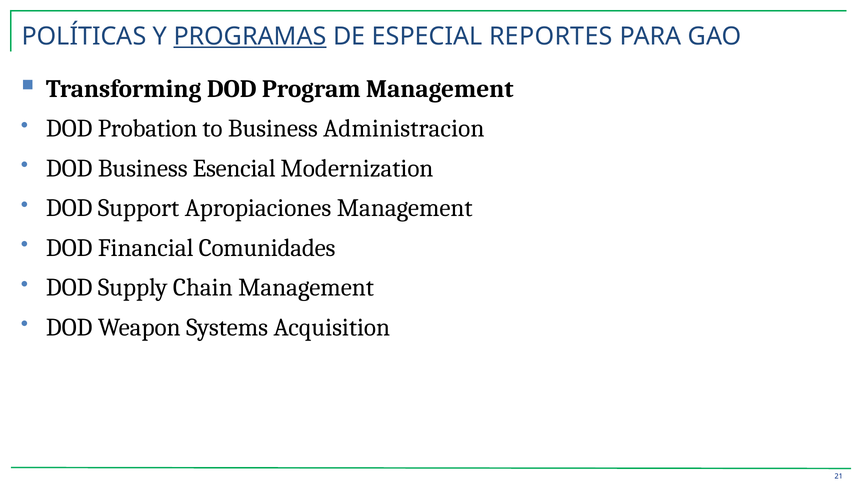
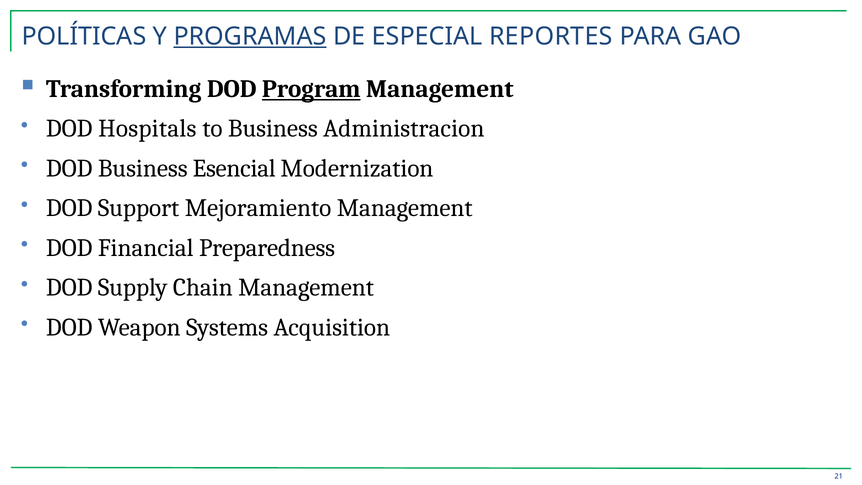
Program underline: none -> present (311, 89)
Probation: Probation -> Hospitals (147, 129)
Apropiaciones: Apropiaciones -> Mejoramiento (258, 208)
Comunidades: Comunidades -> Preparedness (267, 248)
